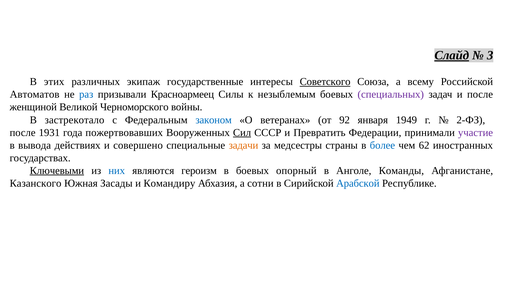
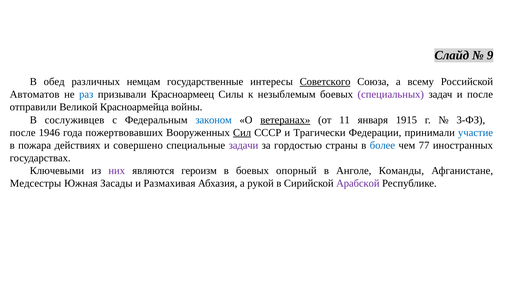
Слайд underline: present -> none (452, 55)
3: 3 -> 9 (490, 55)
этих: этих -> обед (54, 82)
экипаж: экипаж -> немцам (144, 82)
женщиной: женщиной -> отправили (33, 107)
Черноморского: Черноморского -> Красноармейца (134, 107)
застрекотало: застрекотало -> сослуживцев (75, 120)
ветеранах underline: none -> present (285, 120)
92: 92 -> 11 (345, 120)
1949: 1949 -> 1915 (406, 120)
2-ФЗ: 2-ФЗ -> 3-ФЗ (471, 120)
1931: 1931 -> 1946 (49, 133)
Превратить: Превратить -> Трагически (319, 133)
участие colour: purple -> blue (476, 133)
вывода: вывода -> пожара (35, 145)
задачи colour: orange -> purple (243, 145)
медсестры: медсестры -> гордостью (298, 145)
62: 62 -> 77 (424, 145)
Ключевыми underline: present -> none (57, 171)
них colour: blue -> purple (117, 171)
Казанского: Казанского -> Медсестры (36, 183)
Командиру: Командиру -> Размахивая (169, 183)
сотни: сотни -> рукой (261, 183)
Арабской colour: blue -> purple (358, 183)
